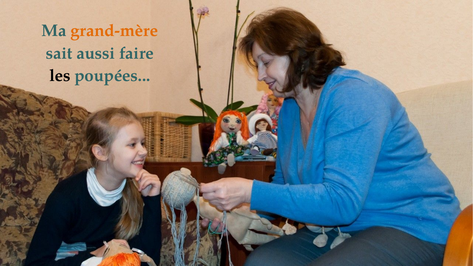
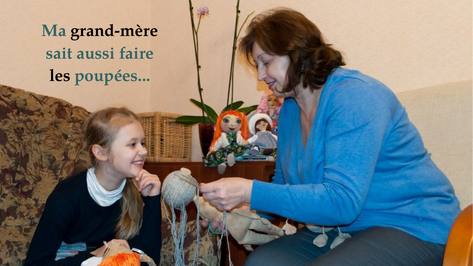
grand-mère colour: orange -> black (114, 31)
